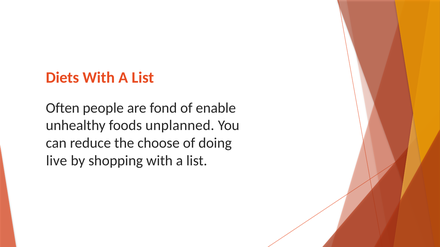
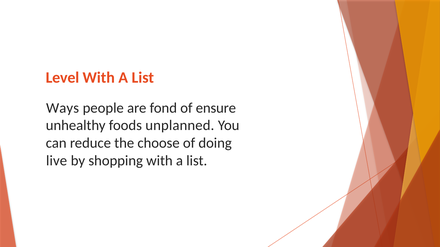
Diets: Diets -> Level (62, 78)
Often: Often -> Ways (63, 108)
enable: enable -> ensure (216, 108)
